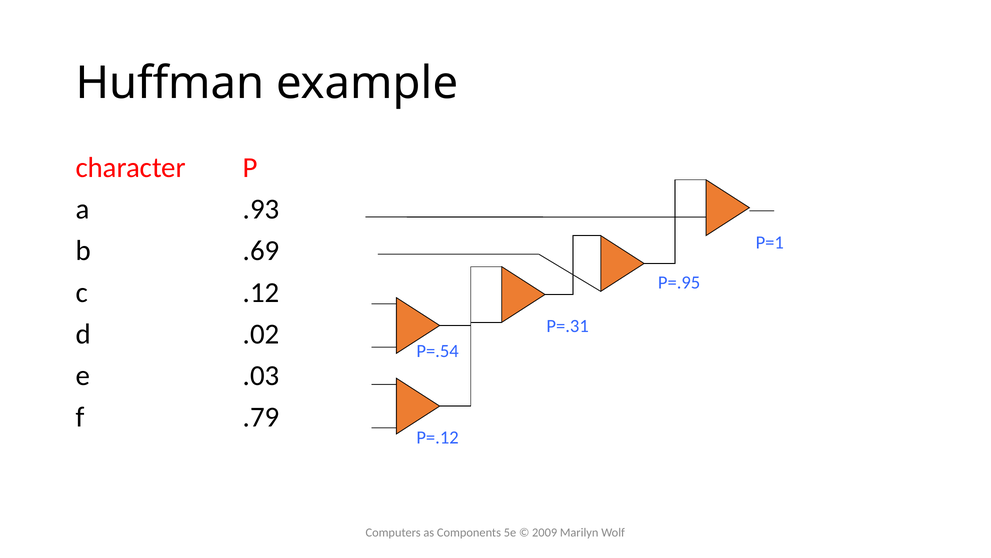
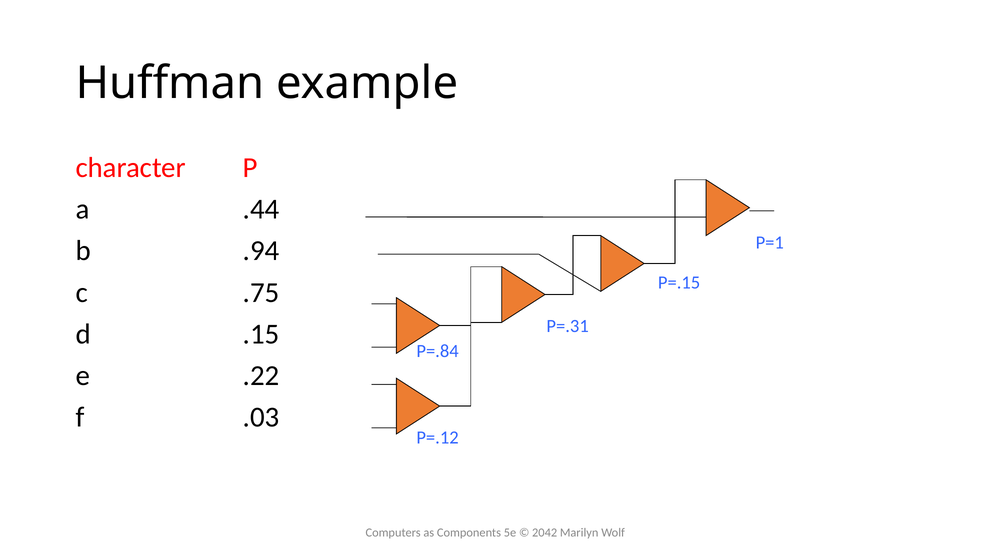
.93: .93 -> .44 (261, 209)
.69: .69 -> .94 (261, 251)
P=.95: P=.95 -> P=.15 (679, 282)
.12: .12 -> .75 (261, 292)
.02: .02 -> .15 (261, 334)
P=.54: P=.54 -> P=.84 (438, 351)
.03: .03 -> .22 (261, 375)
.79: .79 -> .03 (261, 417)
2009: 2009 -> 2042 (545, 532)
